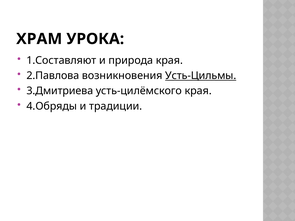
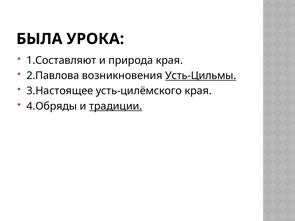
ХРАМ: ХРАМ -> БЫЛА (39, 39)
3.Дмитриева: 3.Дмитриева -> 3.Настоящее (60, 91)
традиции underline: none -> present (116, 106)
